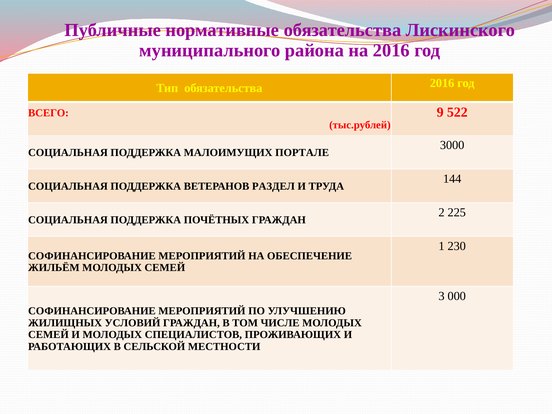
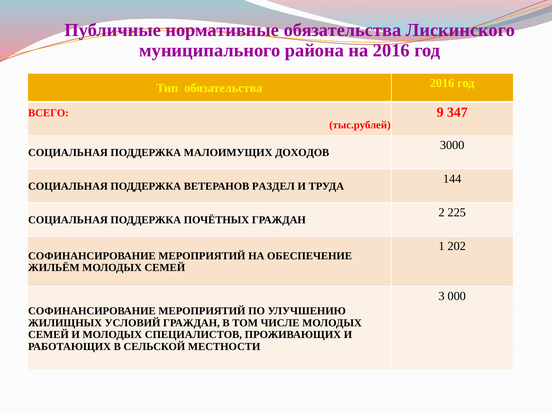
522: 522 -> 347 (457, 112)
ПОРТАЛЕ: ПОРТАЛЕ -> ДОХОДОВ (302, 153)
230: 230 -> 202 (457, 246)
